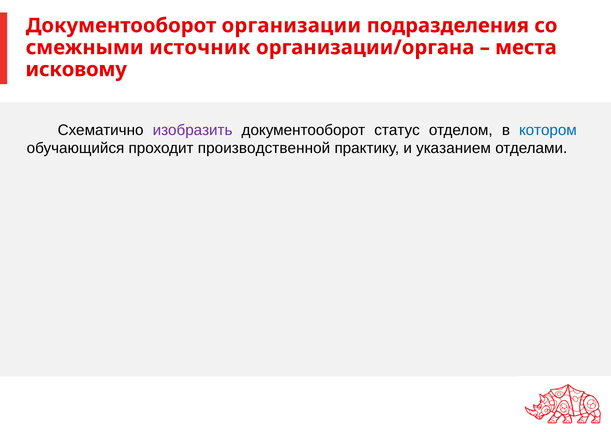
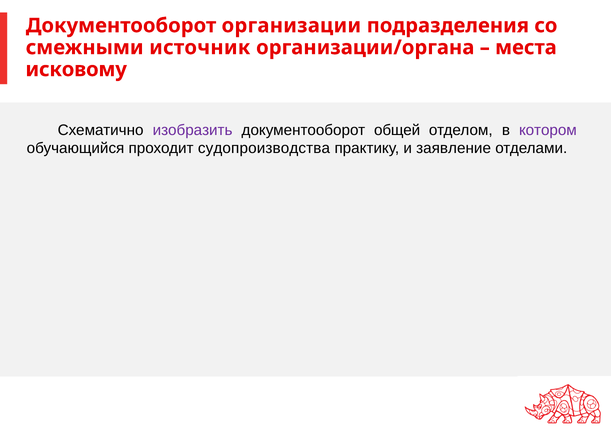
статус: статус -> общей (397, 130)
котором colour: blue -> purple (548, 130)
производственной: производственной -> судопроизводства (264, 148)
указанием: указанием -> заявление (454, 148)
